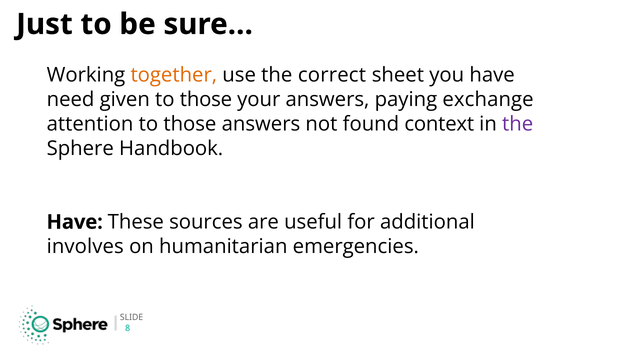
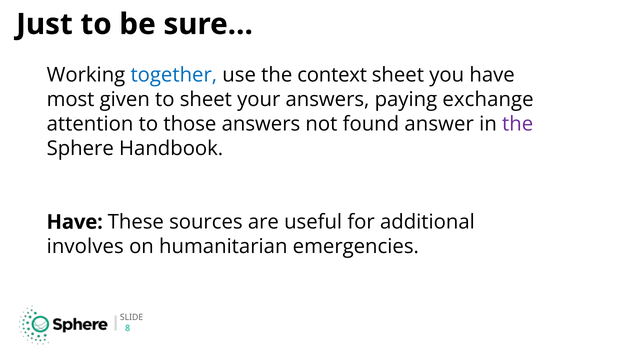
together colour: orange -> blue (174, 75)
correct: correct -> context (332, 75)
need: need -> most (71, 100)
given to those: those -> sheet (206, 100)
context: context -> answer (439, 124)
